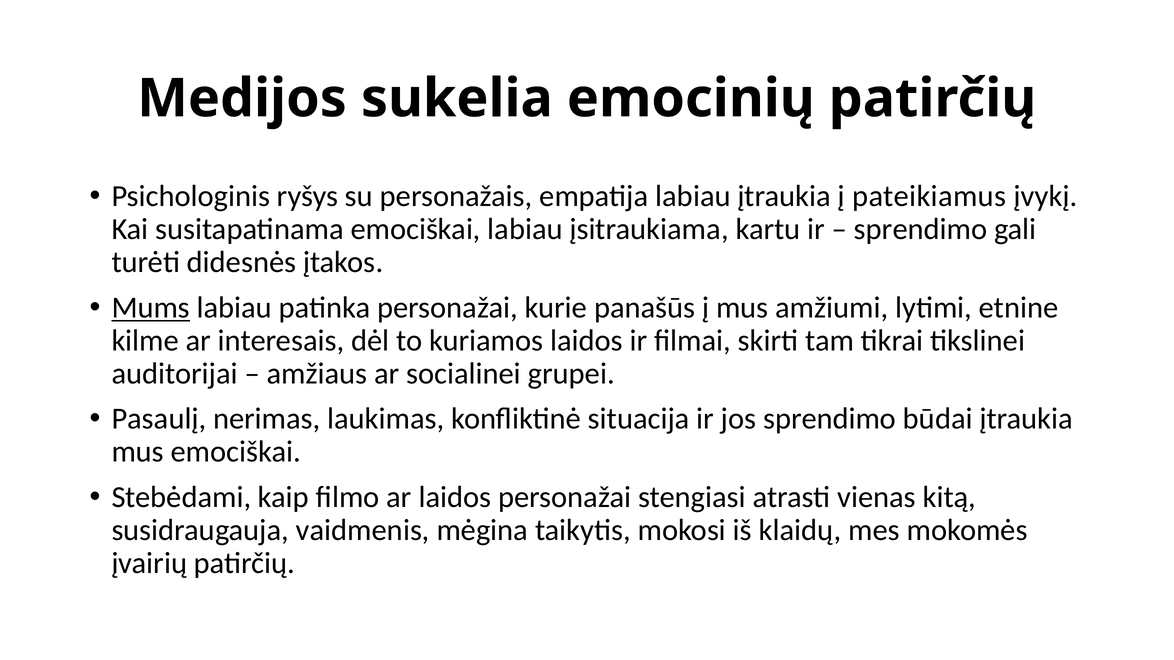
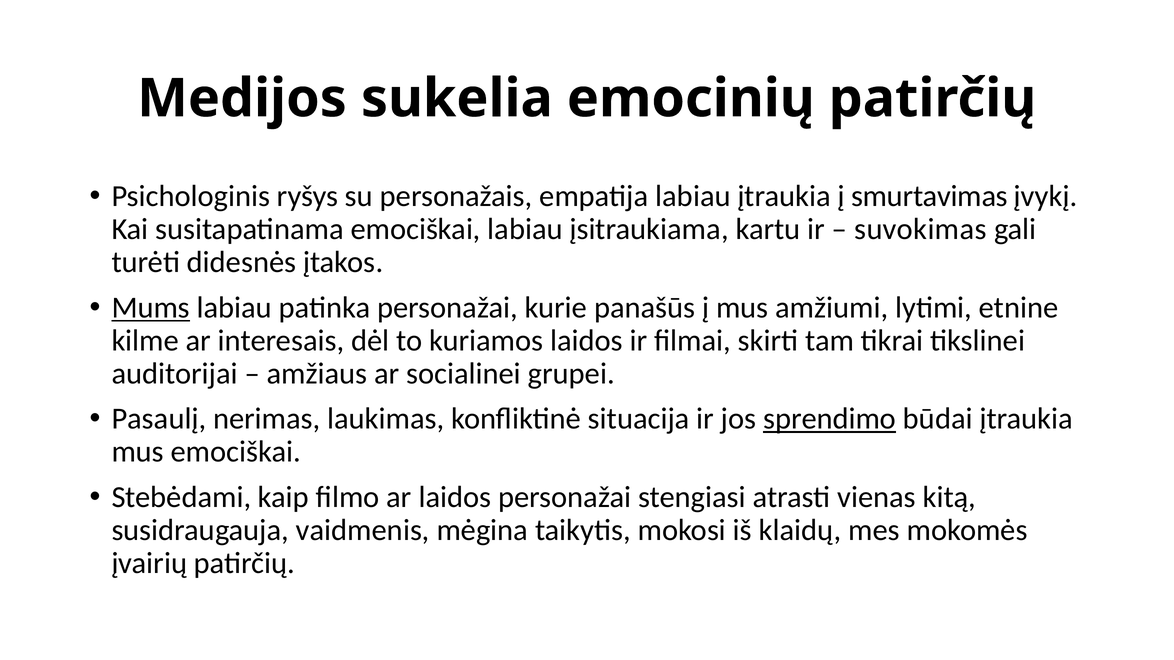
pateikiamus: pateikiamus -> smurtavimas (930, 197)
sprendimo: sprendimo -> suvokimas (920, 230)
sprendimo underline: none -> present (830, 419)
